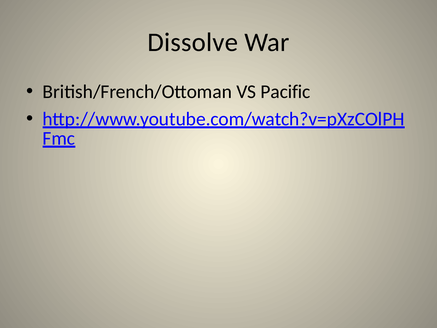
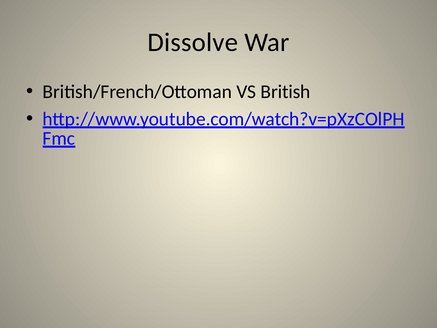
Pacific: Pacific -> British (286, 92)
